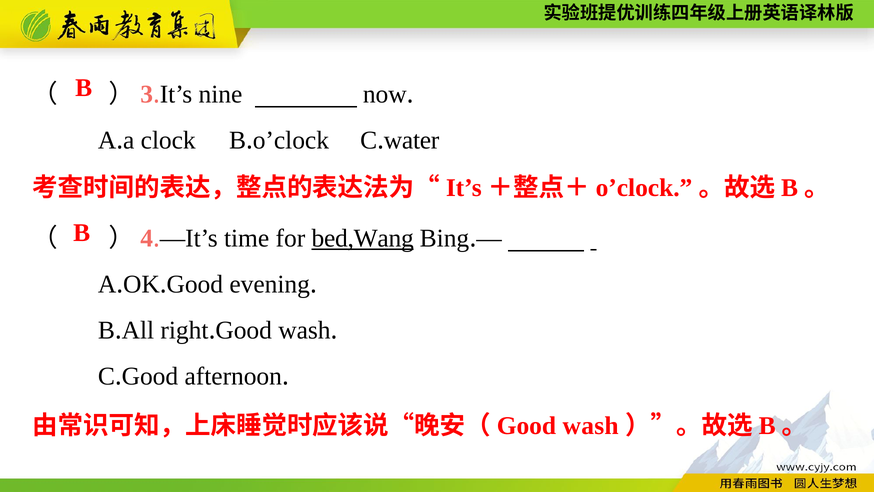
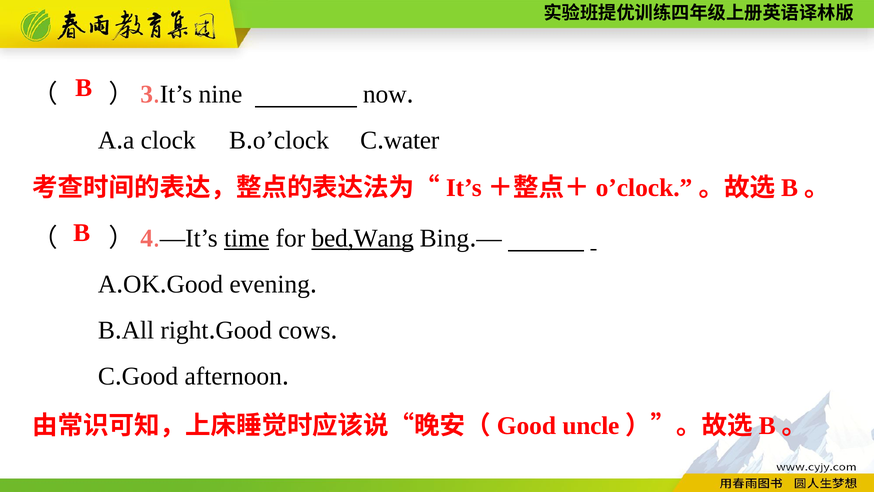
time underline: none -> present (247, 238)
wash: wash -> cows (304, 330)
wash: wash -> uncle (591, 425)
